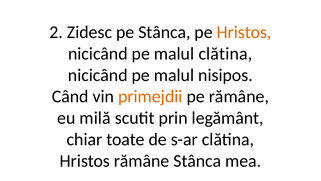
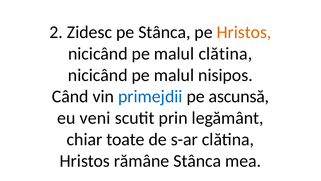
primejdii colour: orange -> blue (150, 96)
pe rămâne: rămâne -> ascunsă (239, 96)
milă: milă -> veni (95, 118)
